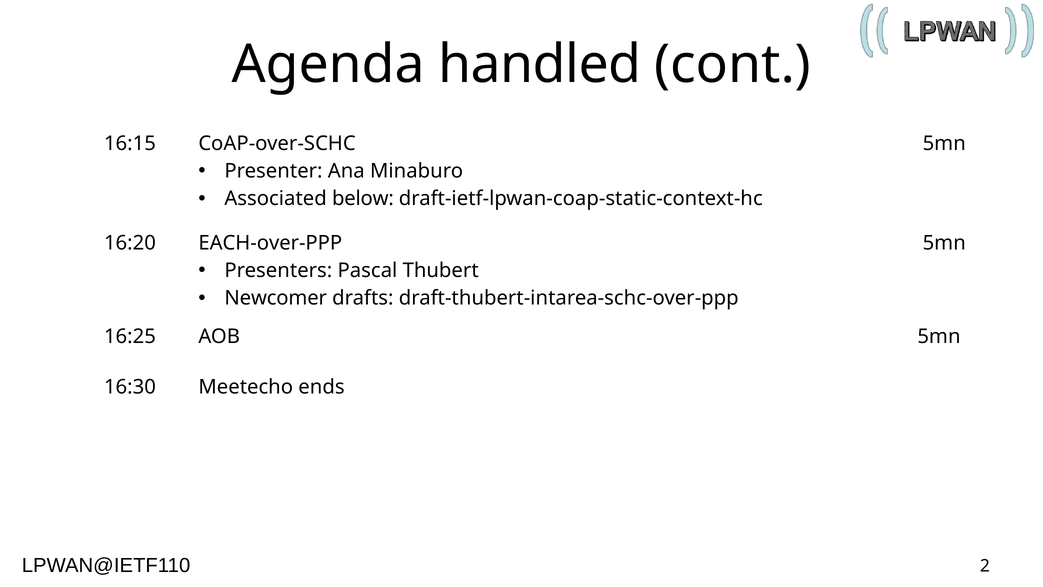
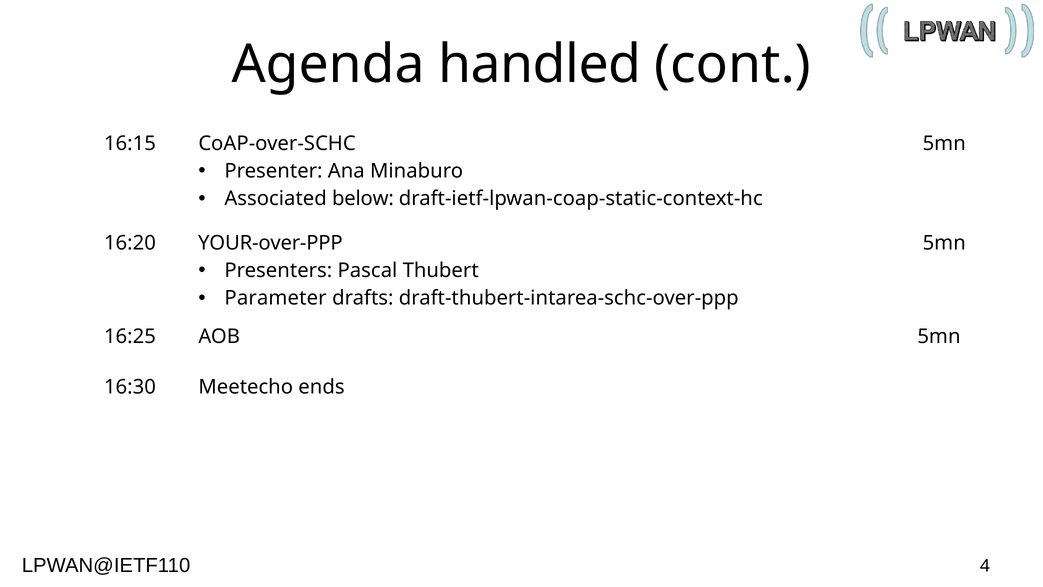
EACH-over-PPP: EACH-over-PPP -> YOUR-over-PPP (270, 243)
Newcomer: Newcomer -> Parameter (276, 298)
2: 2 -> 4 (985, 566)
